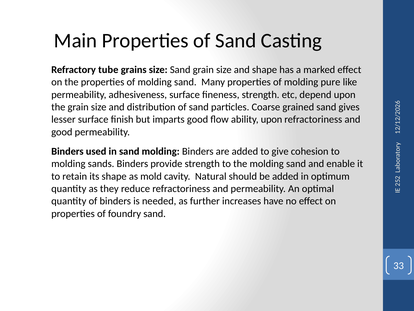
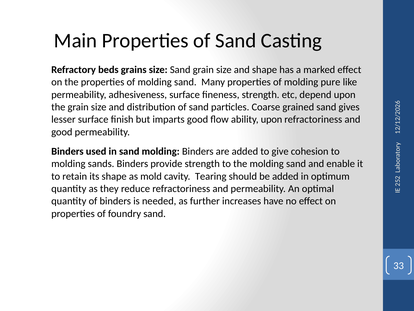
tube: tube -> beds (108, 70)
Natural: Natural -> Tearing (211, 176)
